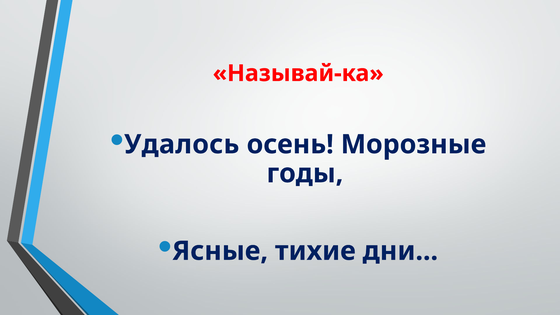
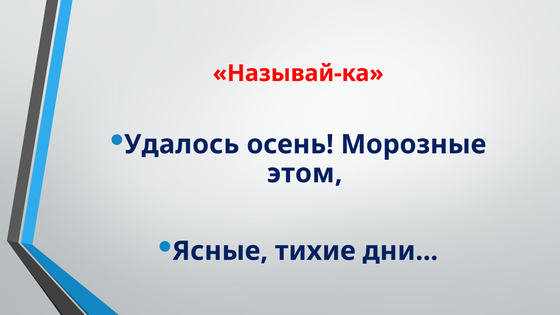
годы: годы -> этом (305, 173)
